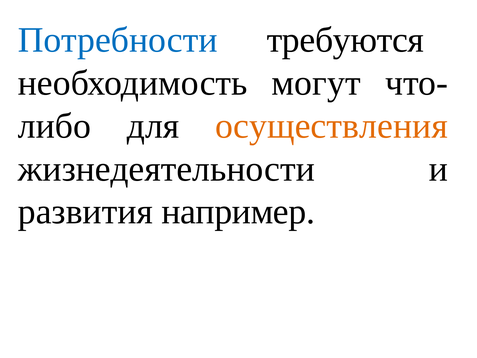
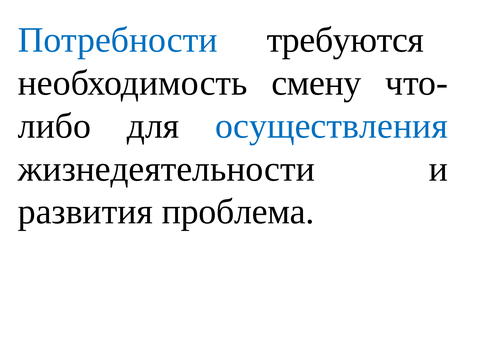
могут: могут -> смену (316, 83)
осуществления colour: orange -> blue (332, 126)
например: например -> проблема (238, 212)
